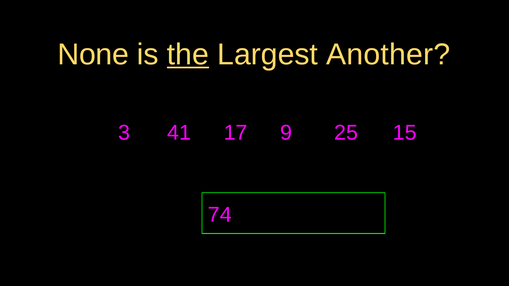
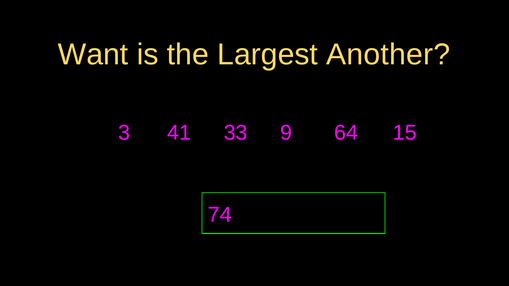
None: None -> Want (93, 55)
the underline: present -> none (188, 55)
17: 17 -> 33 (236, 133)
25: 25 -> 64 (346, 133)
